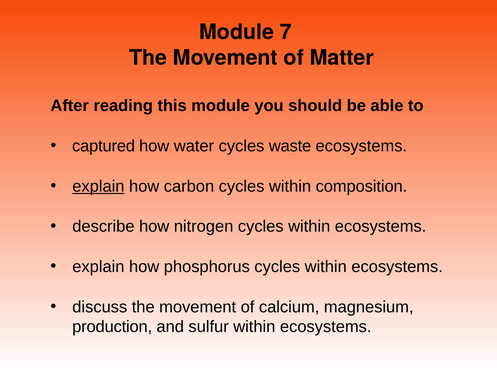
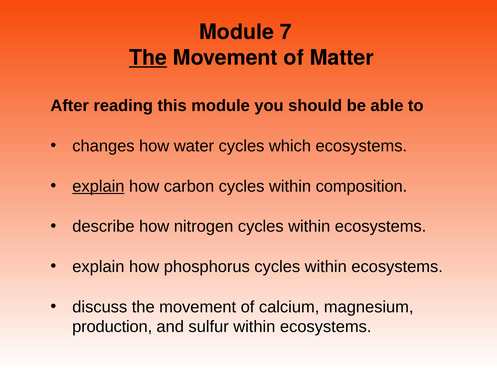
The underline: none -> present (148, 58)
captured: captured -> changes (103, 146)
waste: waste -> which (290, 146)
